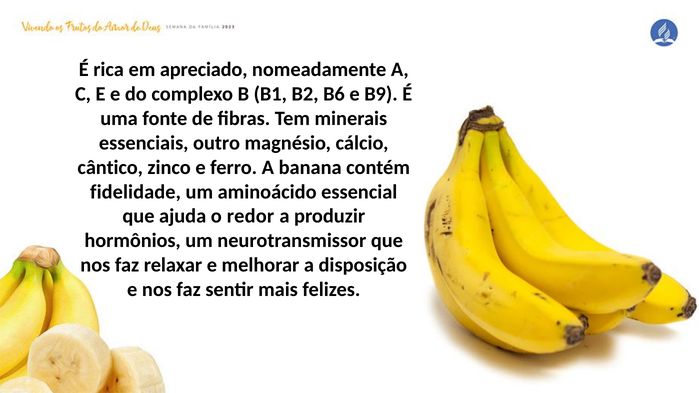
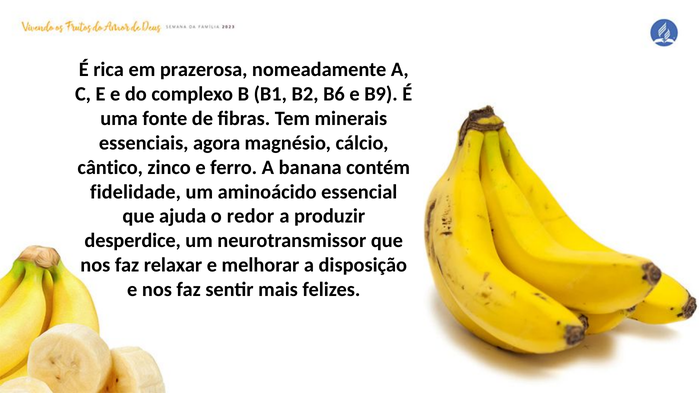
apreciado: apreciado -> prazerosa (204, 69)
outro: outro -> agora (217, 143)
hormônios: hormônios -> desperdice (133, 241)
